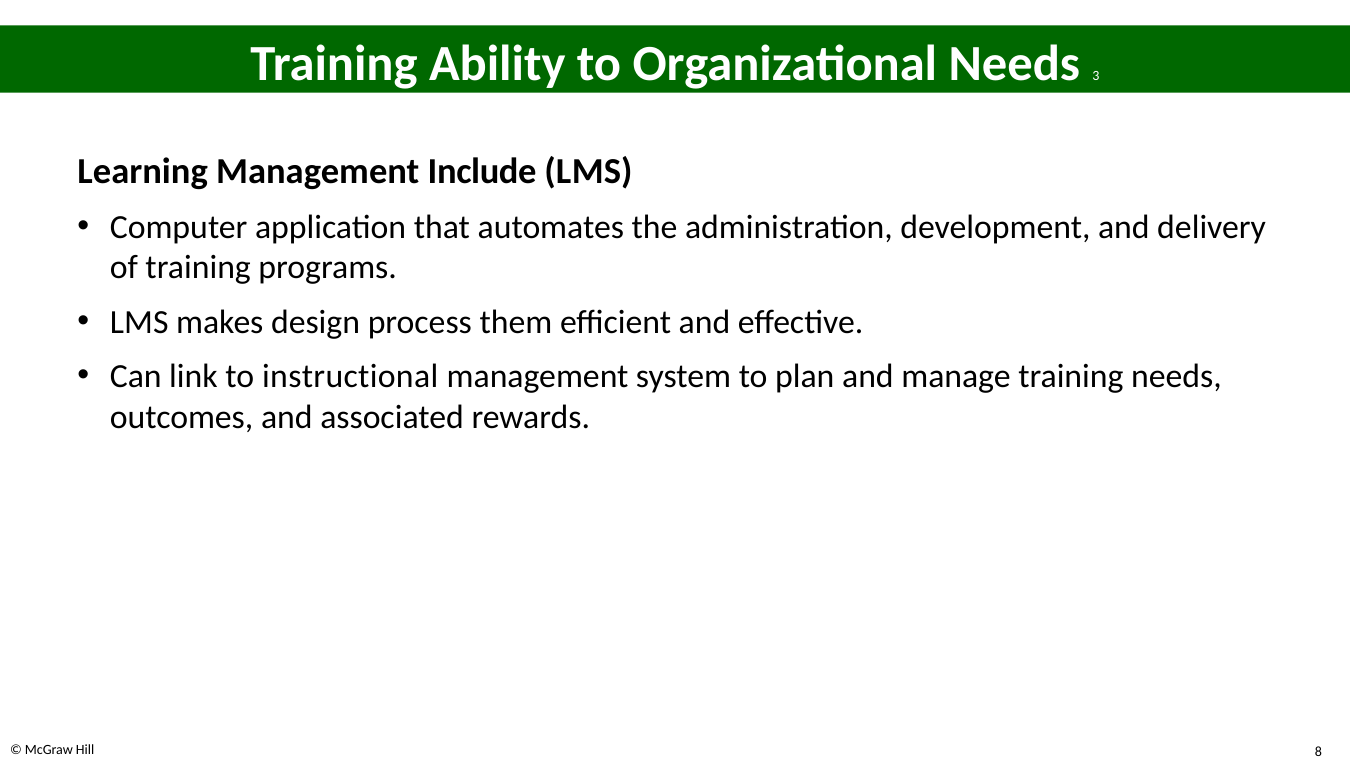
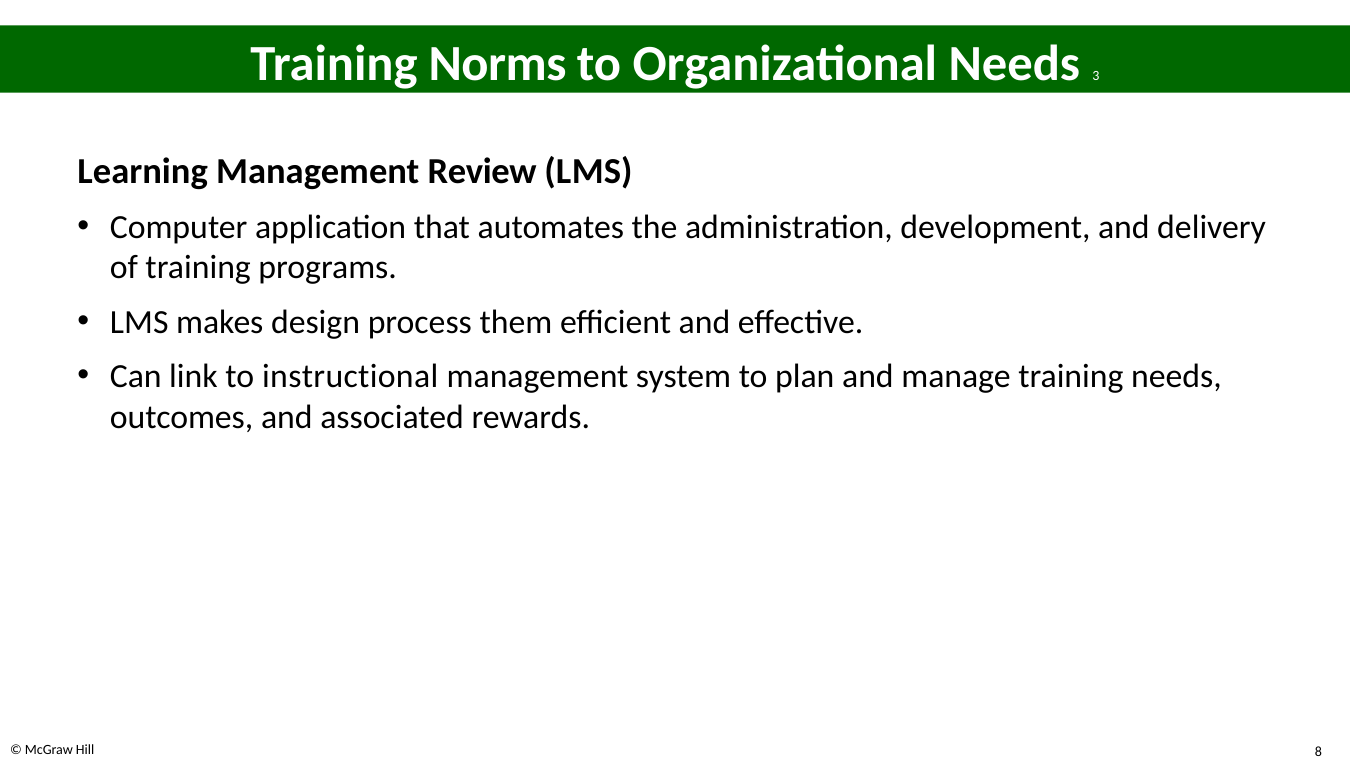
Ability: Ability -> Norms (498, 64)
Include: Include -> Review (482, 171)
